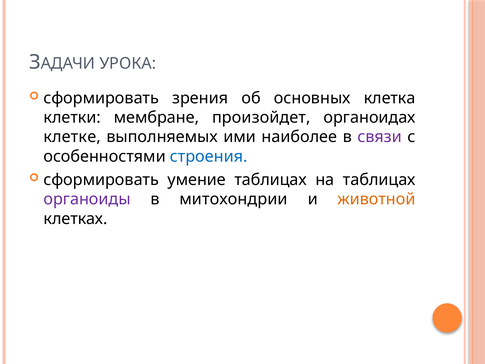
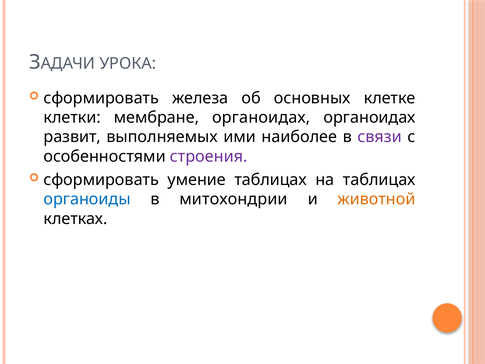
зрения: зрения -> железа (200, 98)
клетка: клетка -> клетке (390, 98)
мембране произойдет: произойдет -> органоидах (261, 117)
клетке: клетке -> развит (72, 137)
строения colour: blue -> purple (209, 156)
органоиды colour: purple -> blue (87, 199)
